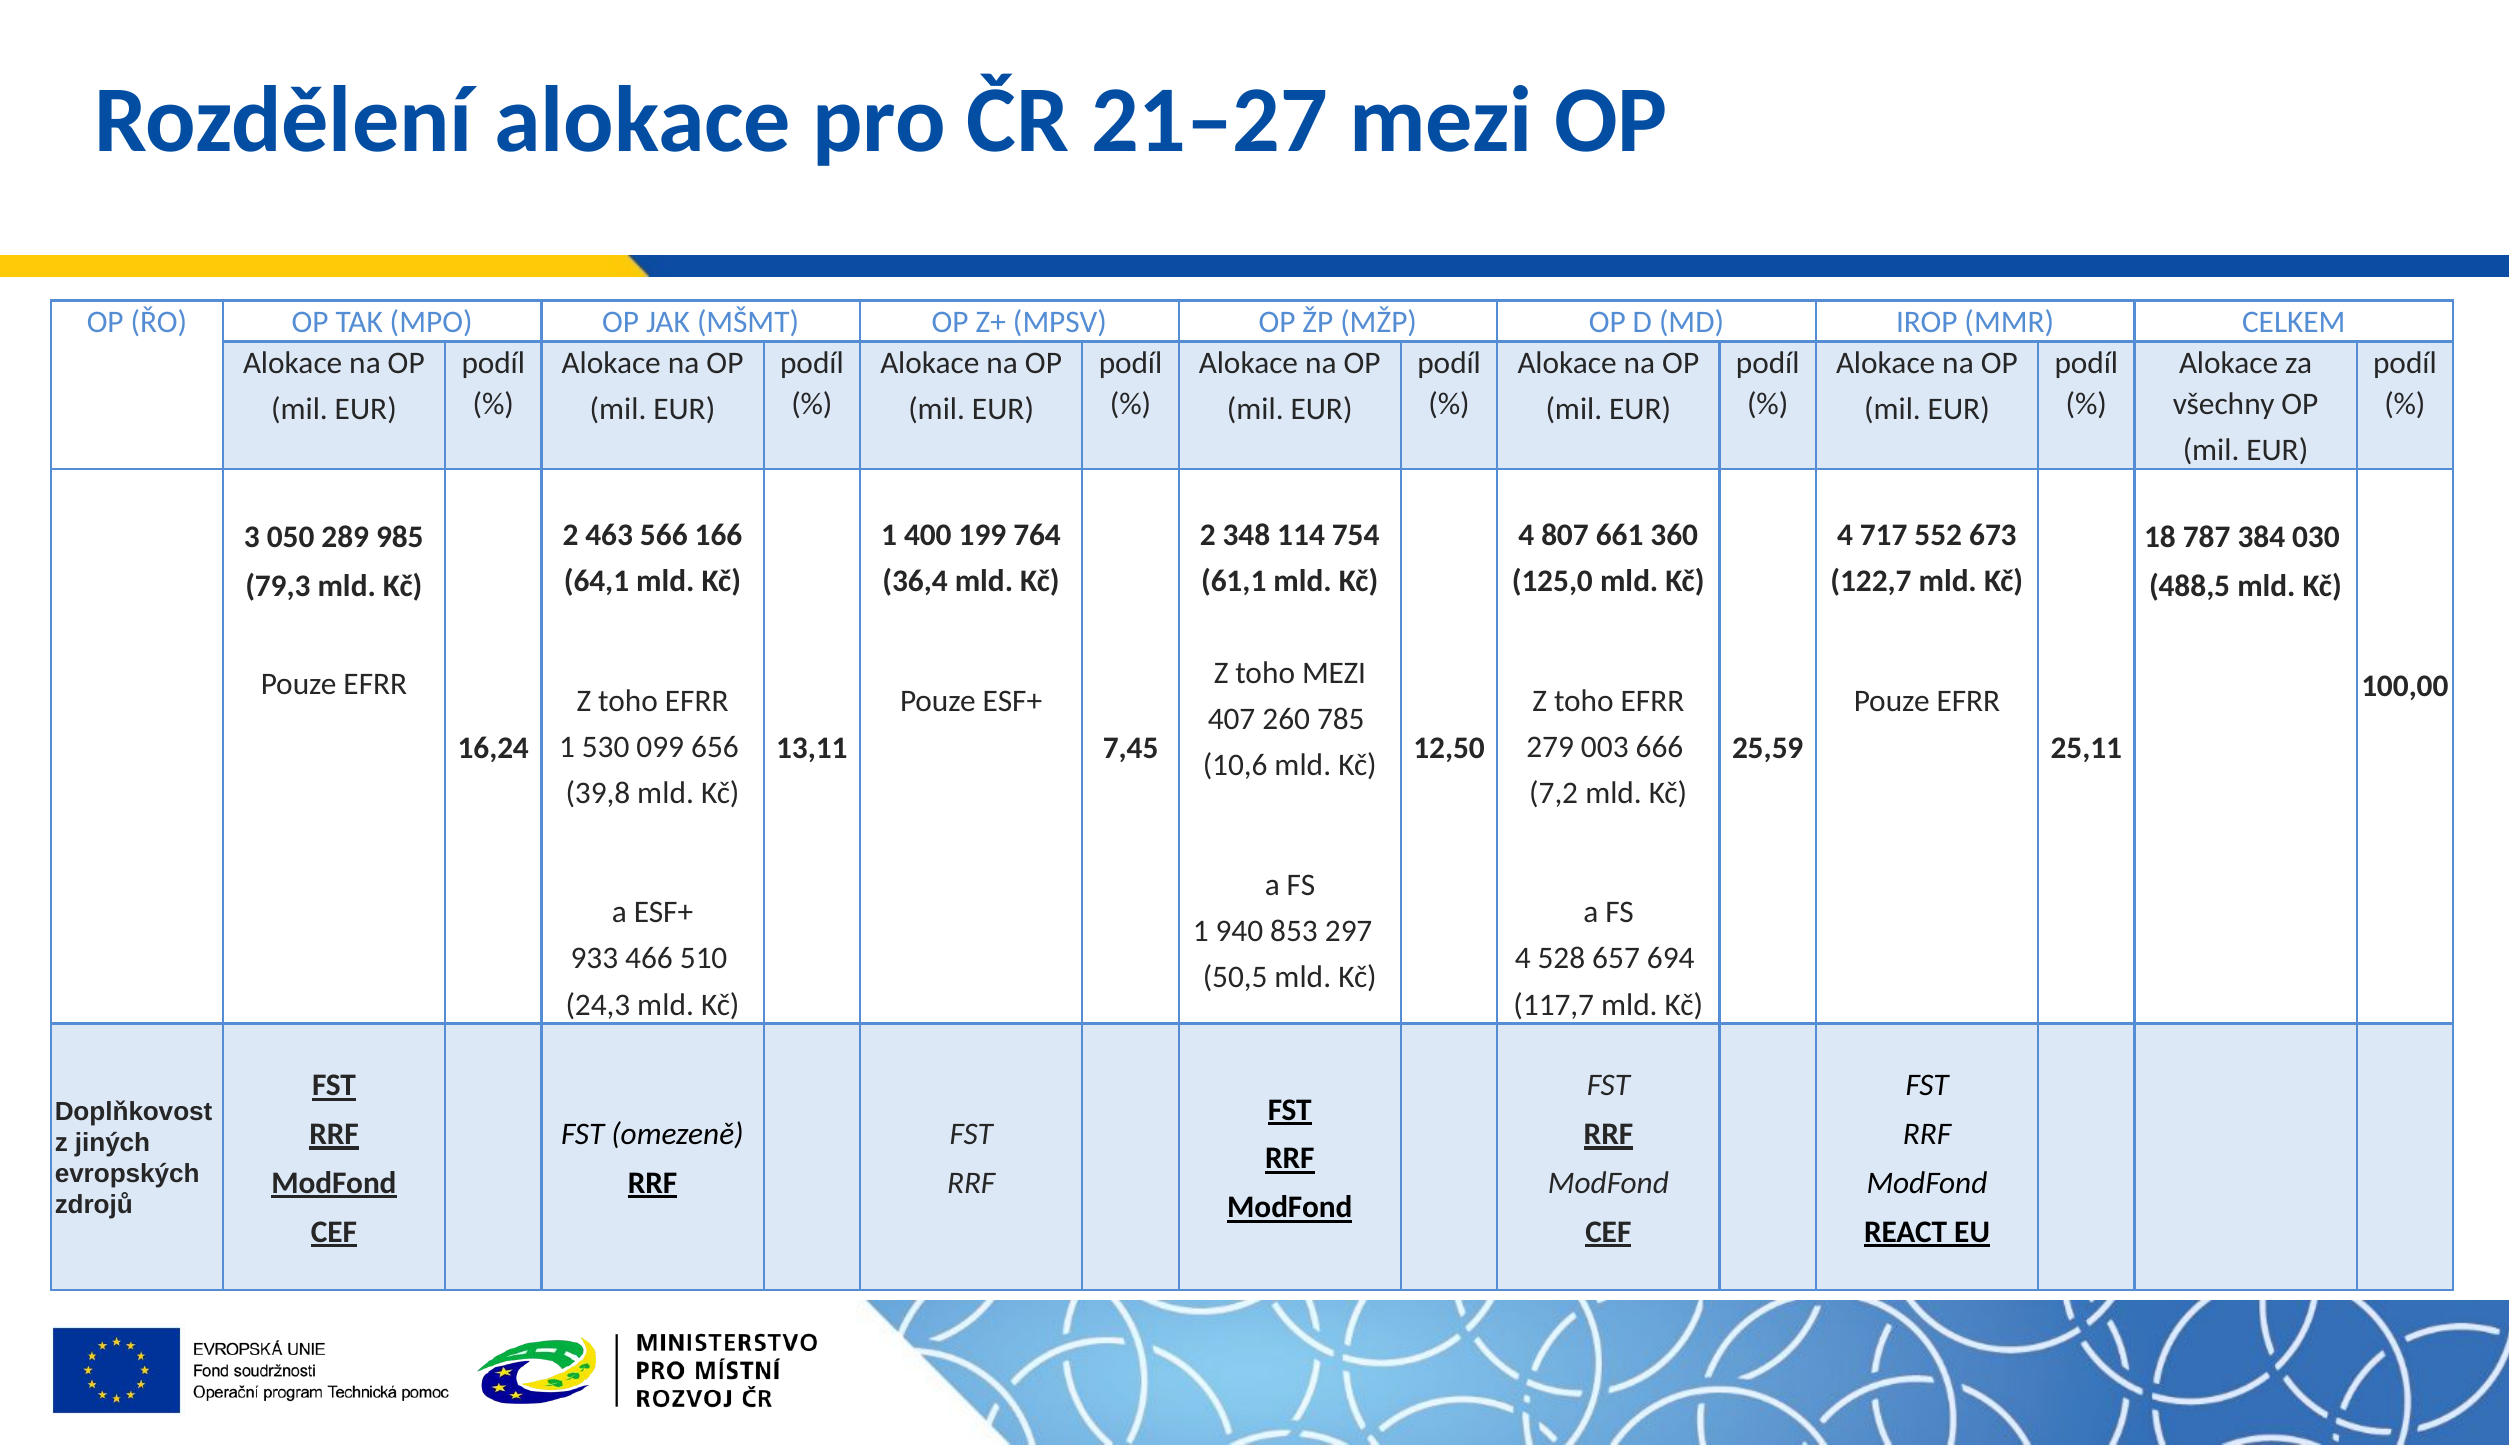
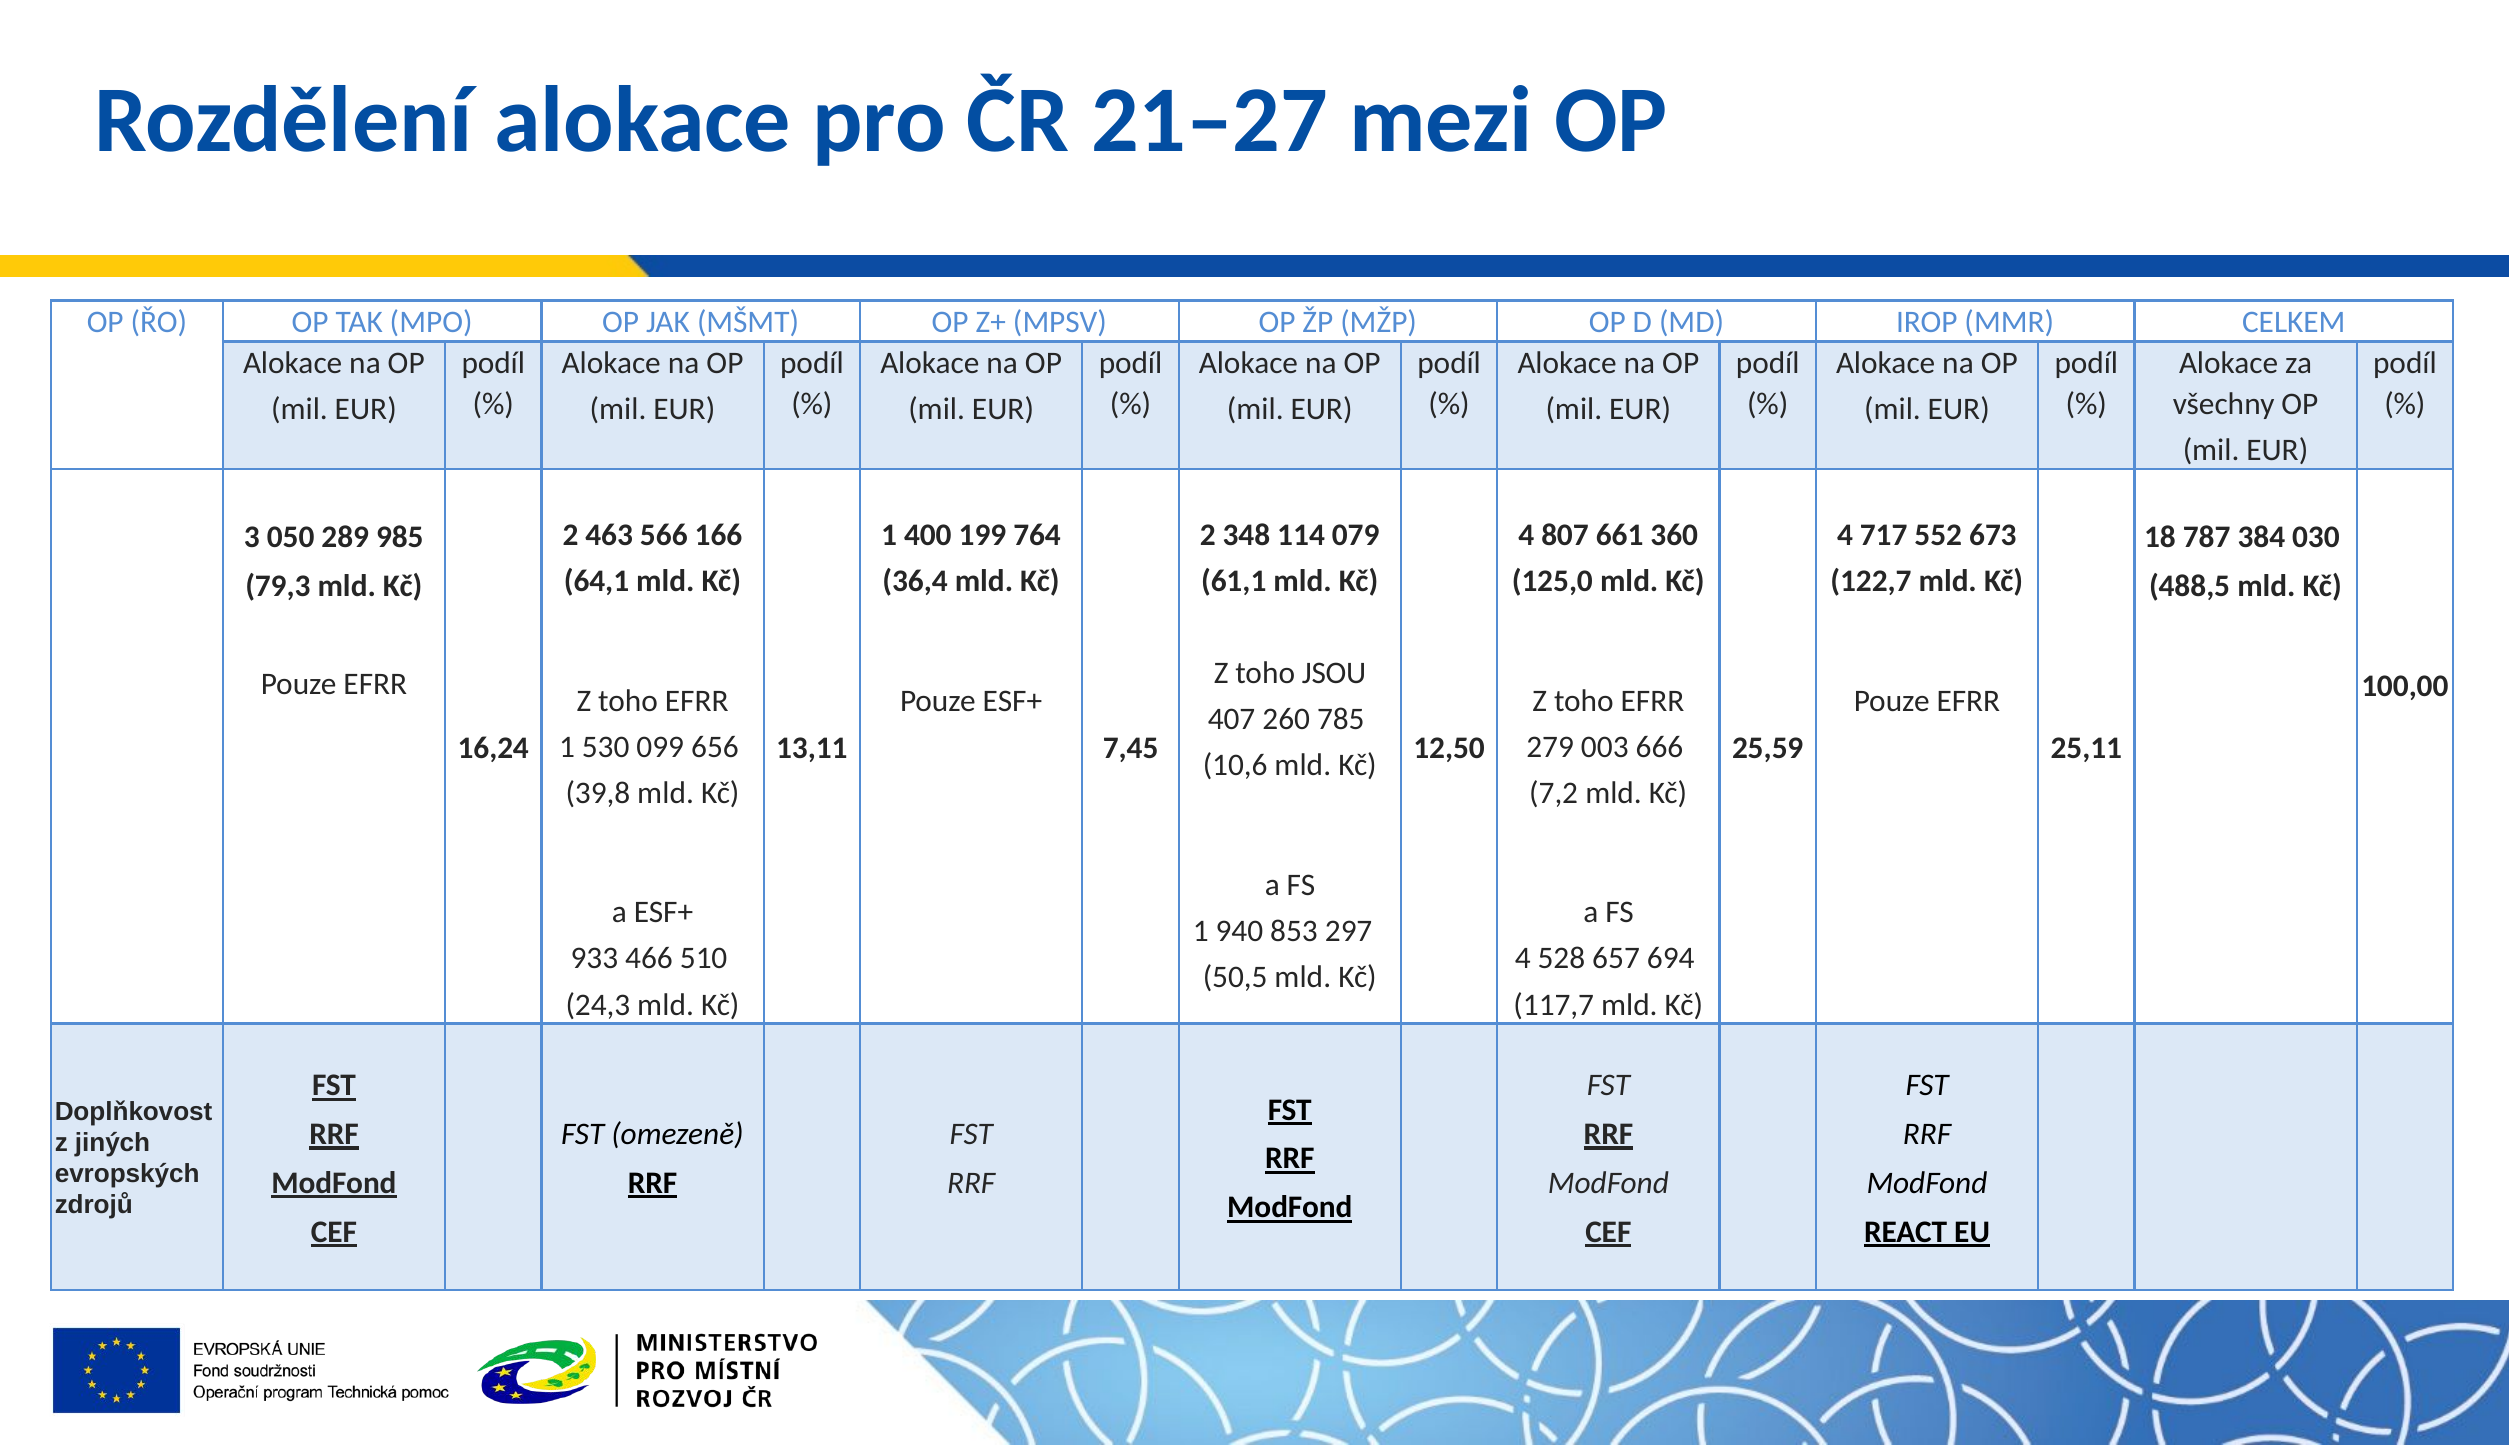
754: 754 -> 079 (1356, 535)
toho MEZI: MEZI -> JSOU (1334, 673)
